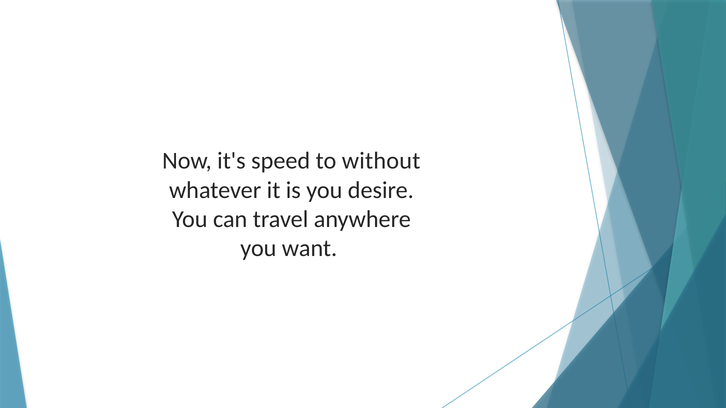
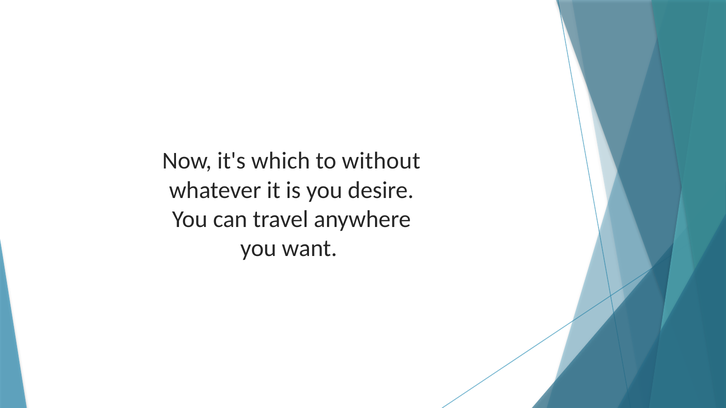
speed: speed -> which (281, 161)
